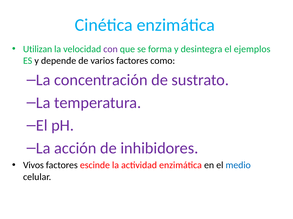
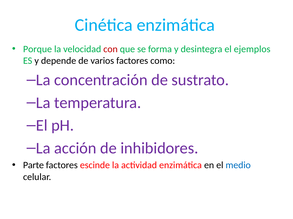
Utilizan: Utilizan -> Porque (38, 49)
con colour: purple -> red (111, 49)
Vivos: Vivos -> Parte (33, 166)
